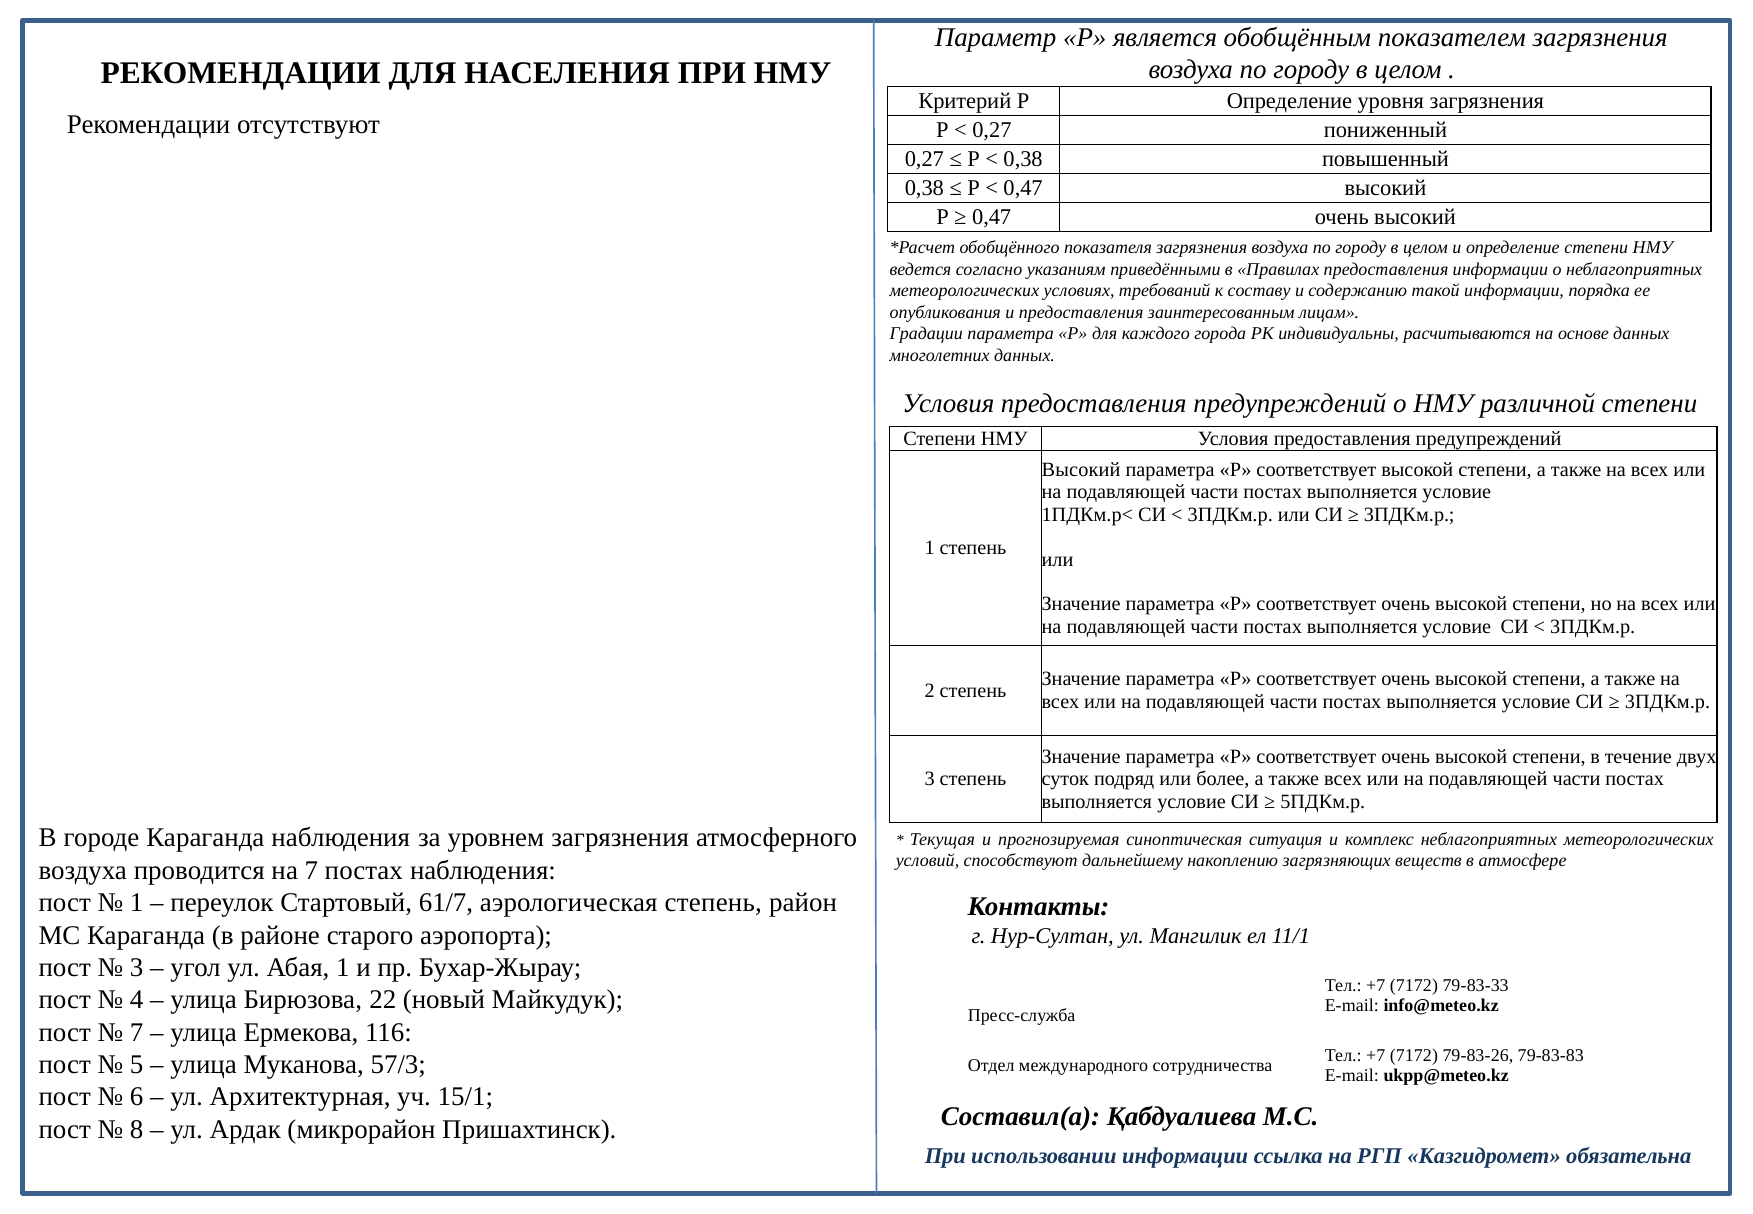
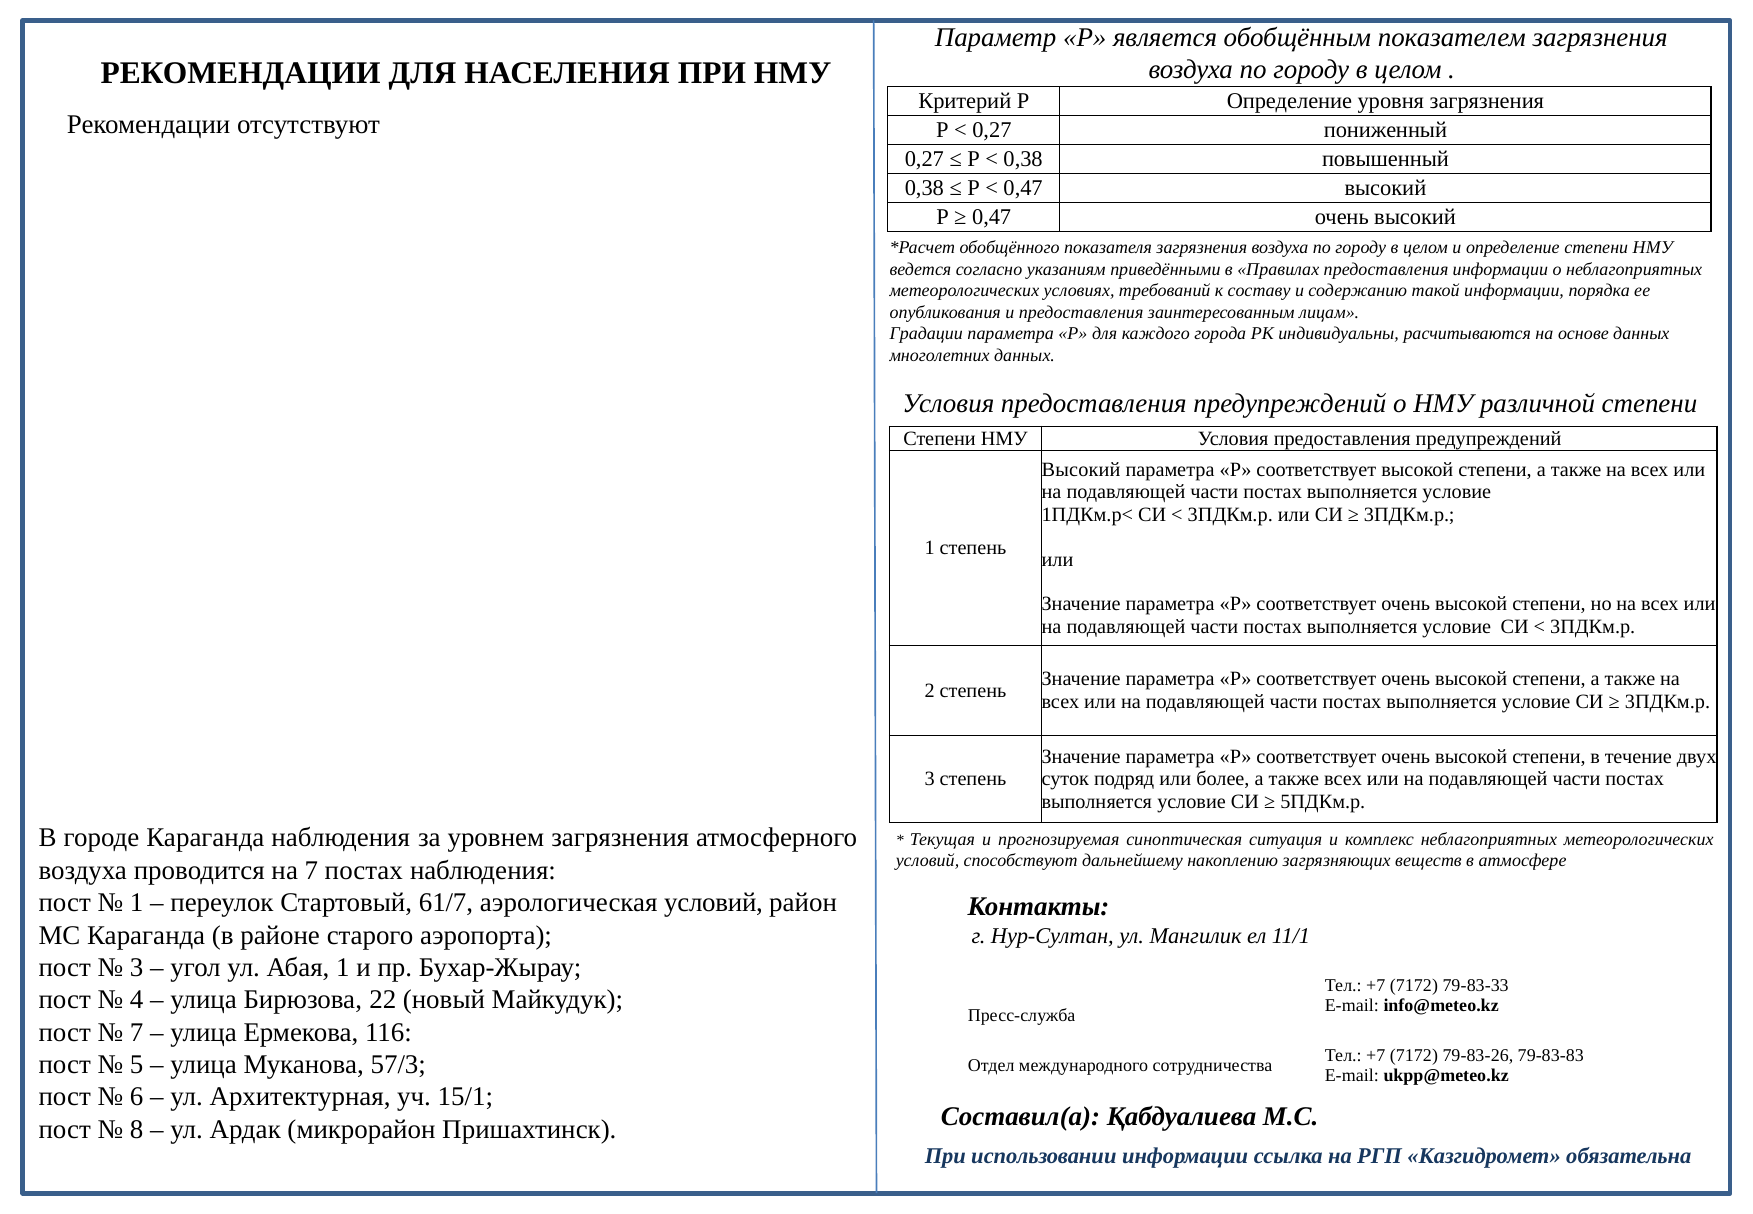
аэрологическая степень: степень -> условий (714, 902)
